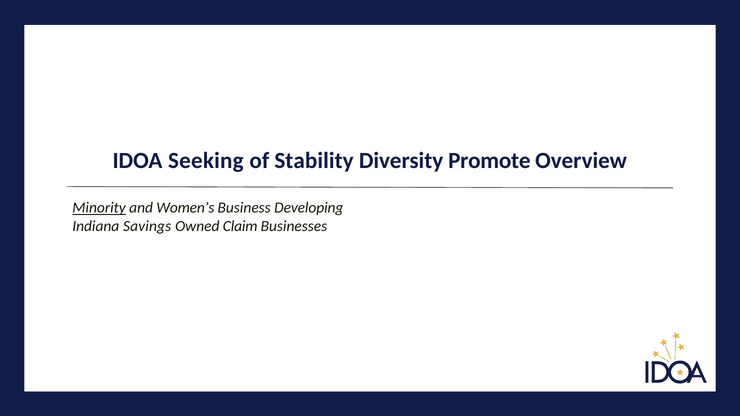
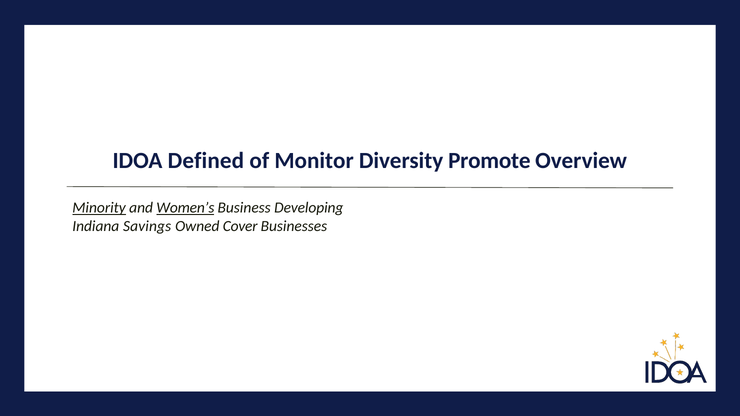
Seeking: Seeking -> Defined (206, 161)
Stability: Stability -> Monitor (314, 161)
Women’s underline: none -> present (185, 208)
Claim: Claim -> Cover (240, 226)
